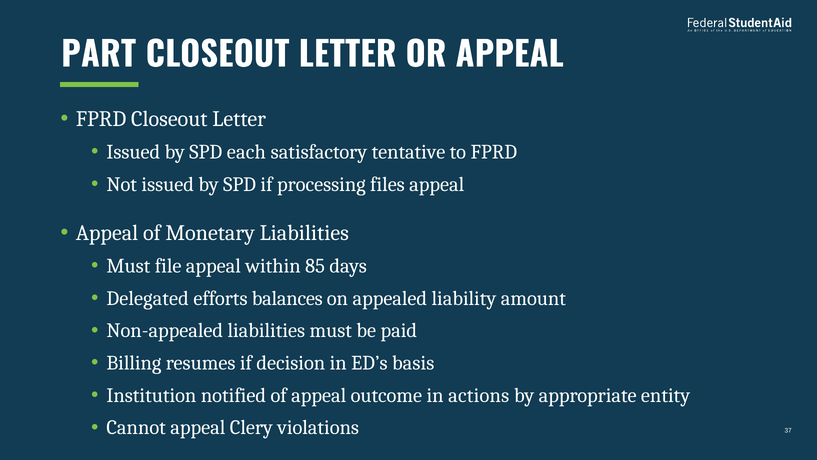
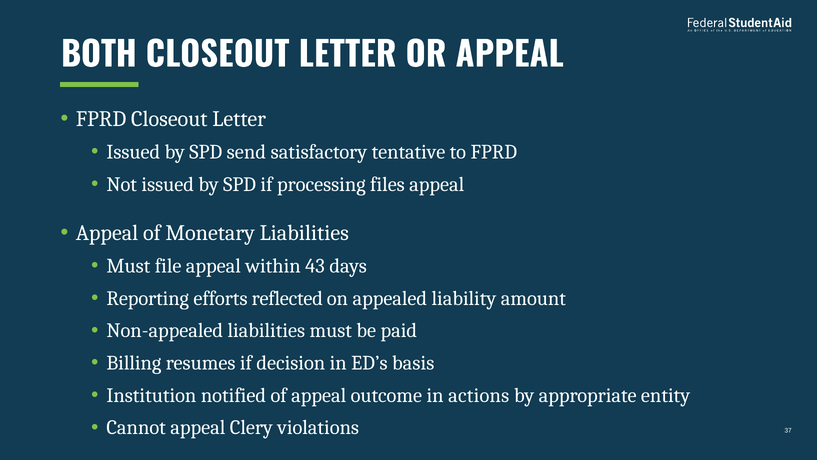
PART: PART -> BOTH (99, 55)
each: each -> send (246, 152)
85: 85 -> 43 (315, 266)
Delegated: Delegated -> Reporting (148, 298)
balances: balances -> reflected (287, 298)
